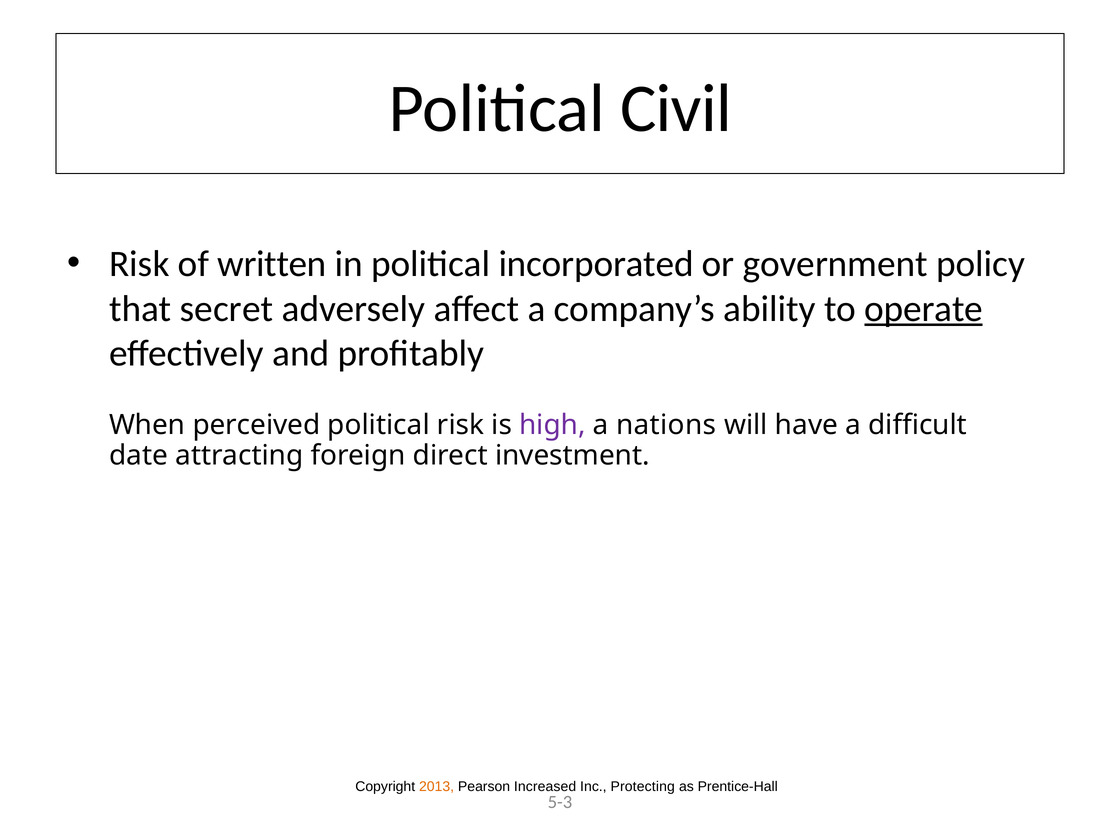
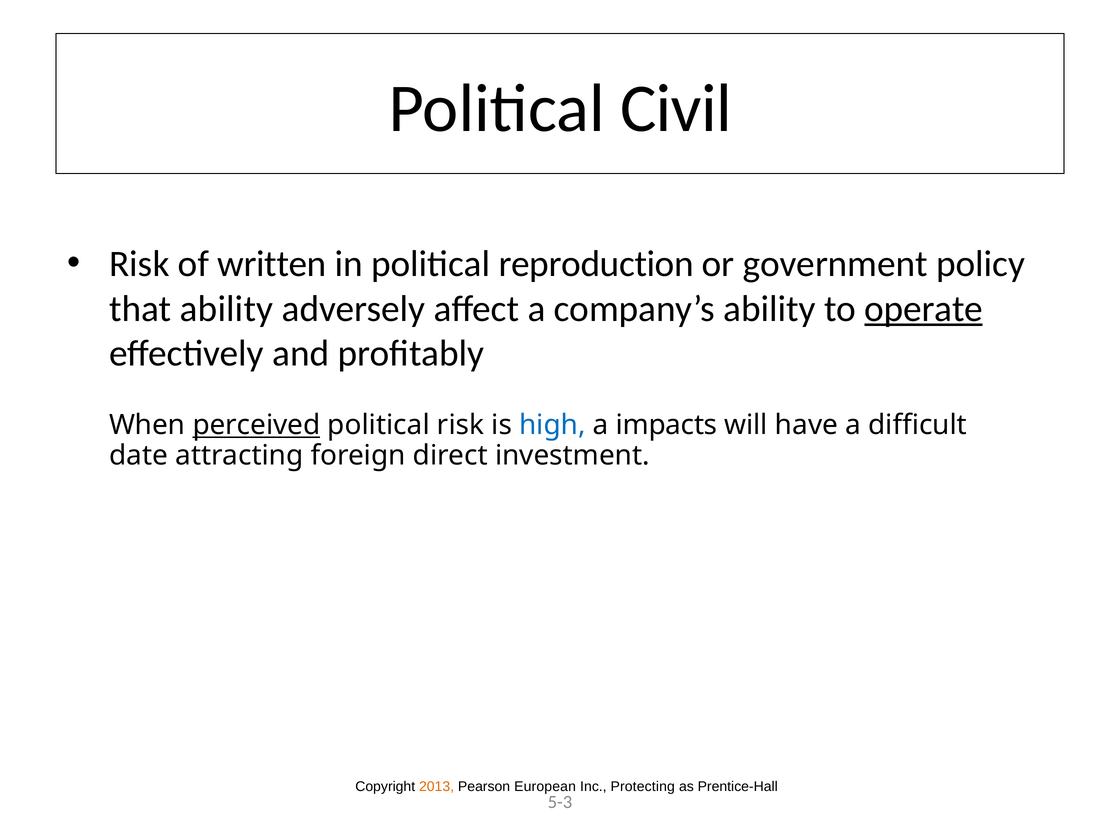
incorporated: incorporated -> reproduction (596, 264)
that secret: secret -> ability (226, 309)
perceived underline: none -> present (256, 425)
high colour: purple -> blue (552, 425)
nations: nations -> impacts (666, 425)
Increased: Increased -> European (545, 787)
